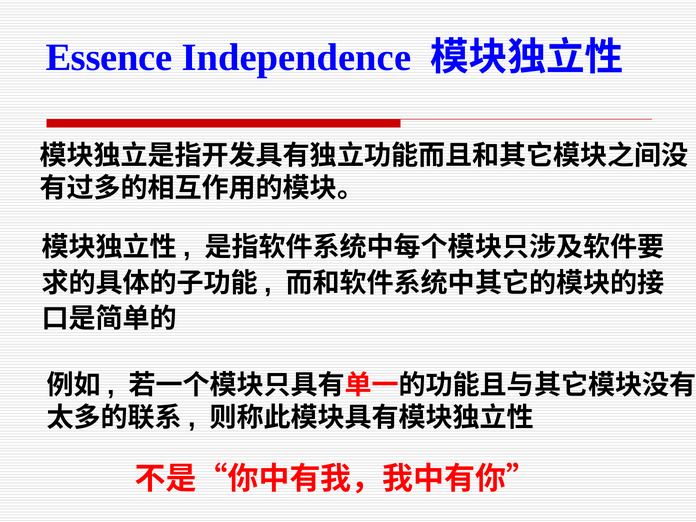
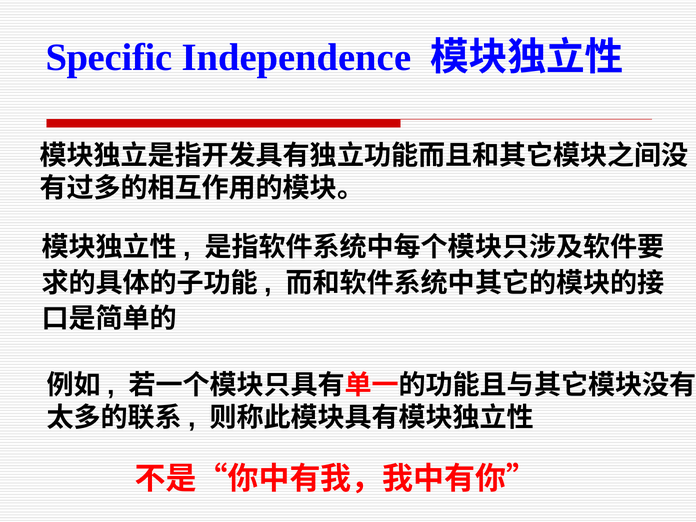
Essence: Essence -> Specific (109, 57)
